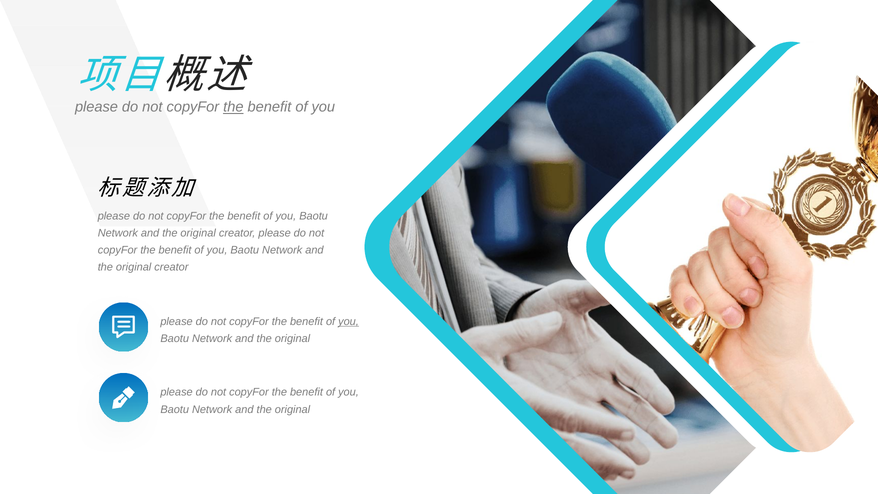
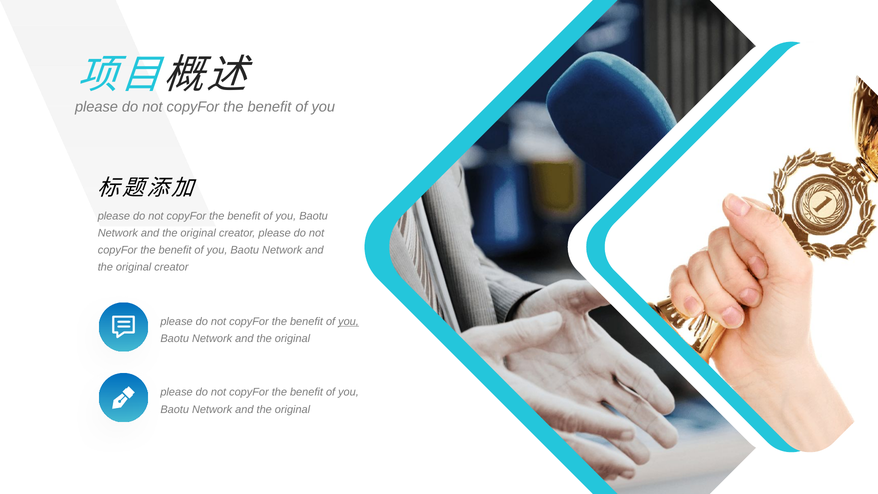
the underline: present -> none (233, 107)
